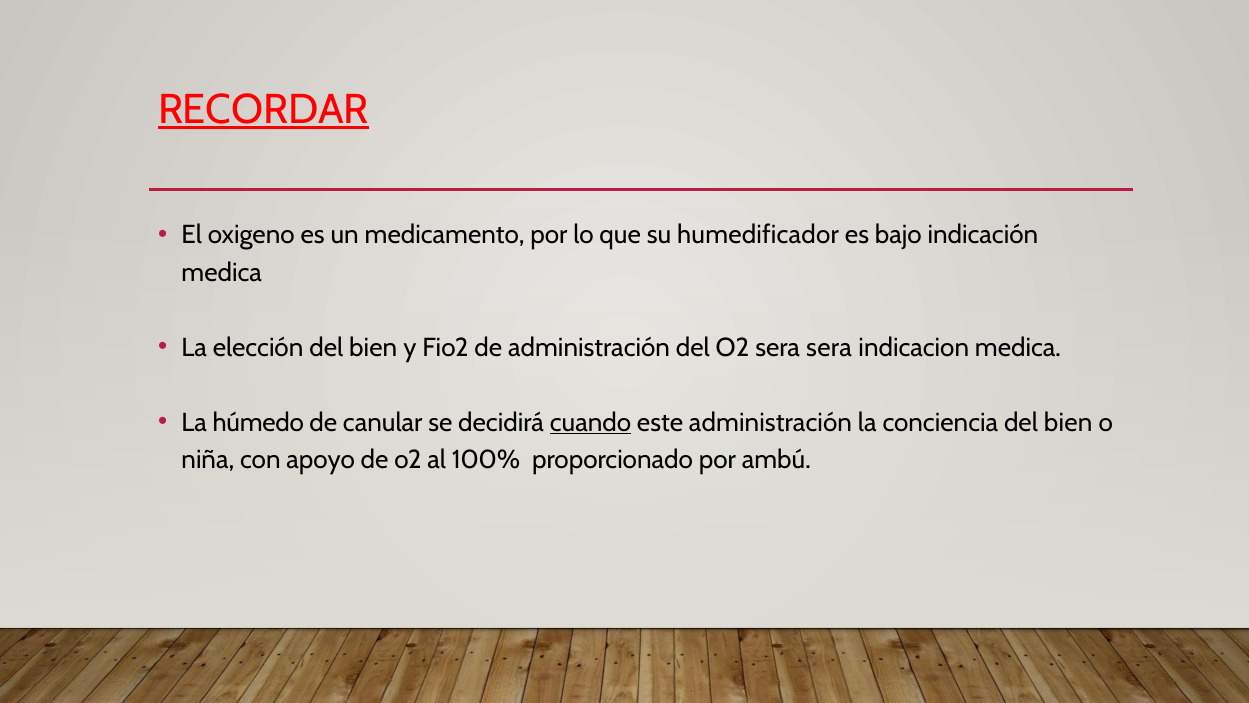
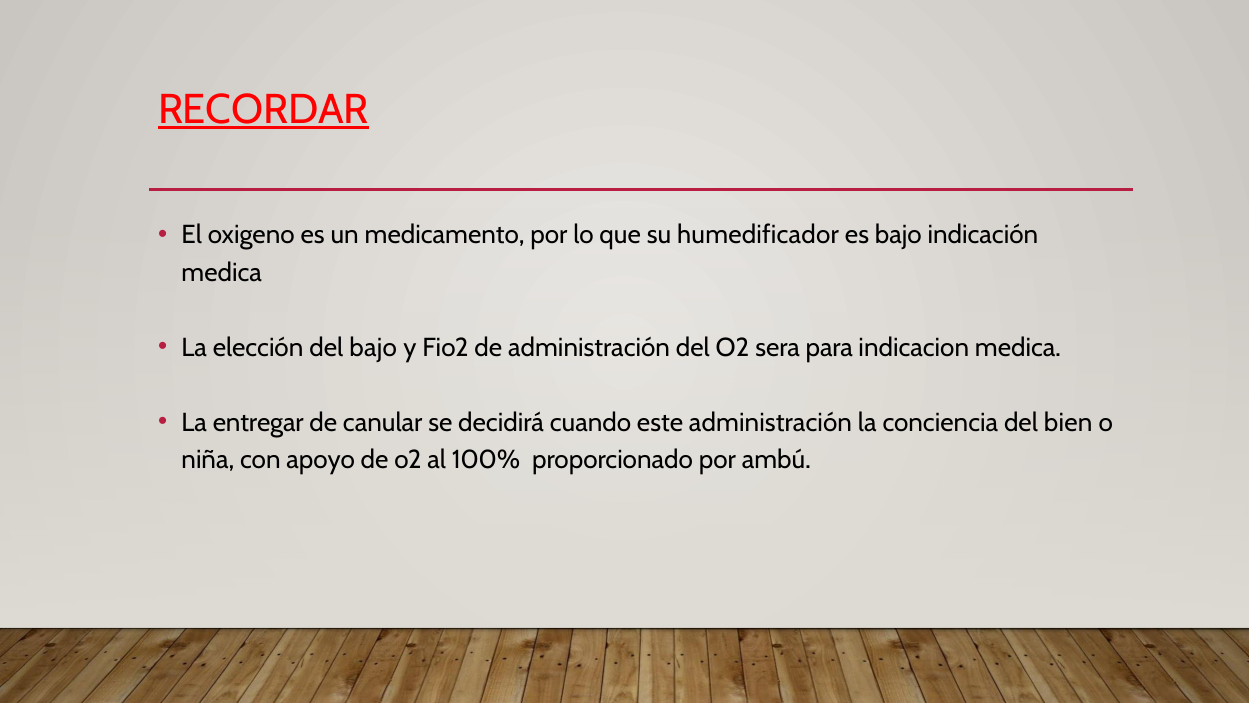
elección del bien: bien -> bajo (373, 347)
sera sera: sera -> para (829, 347)
húmedo: húmedo -> entregar (258, 422)
cuando underline: present -> none (590, 422)
